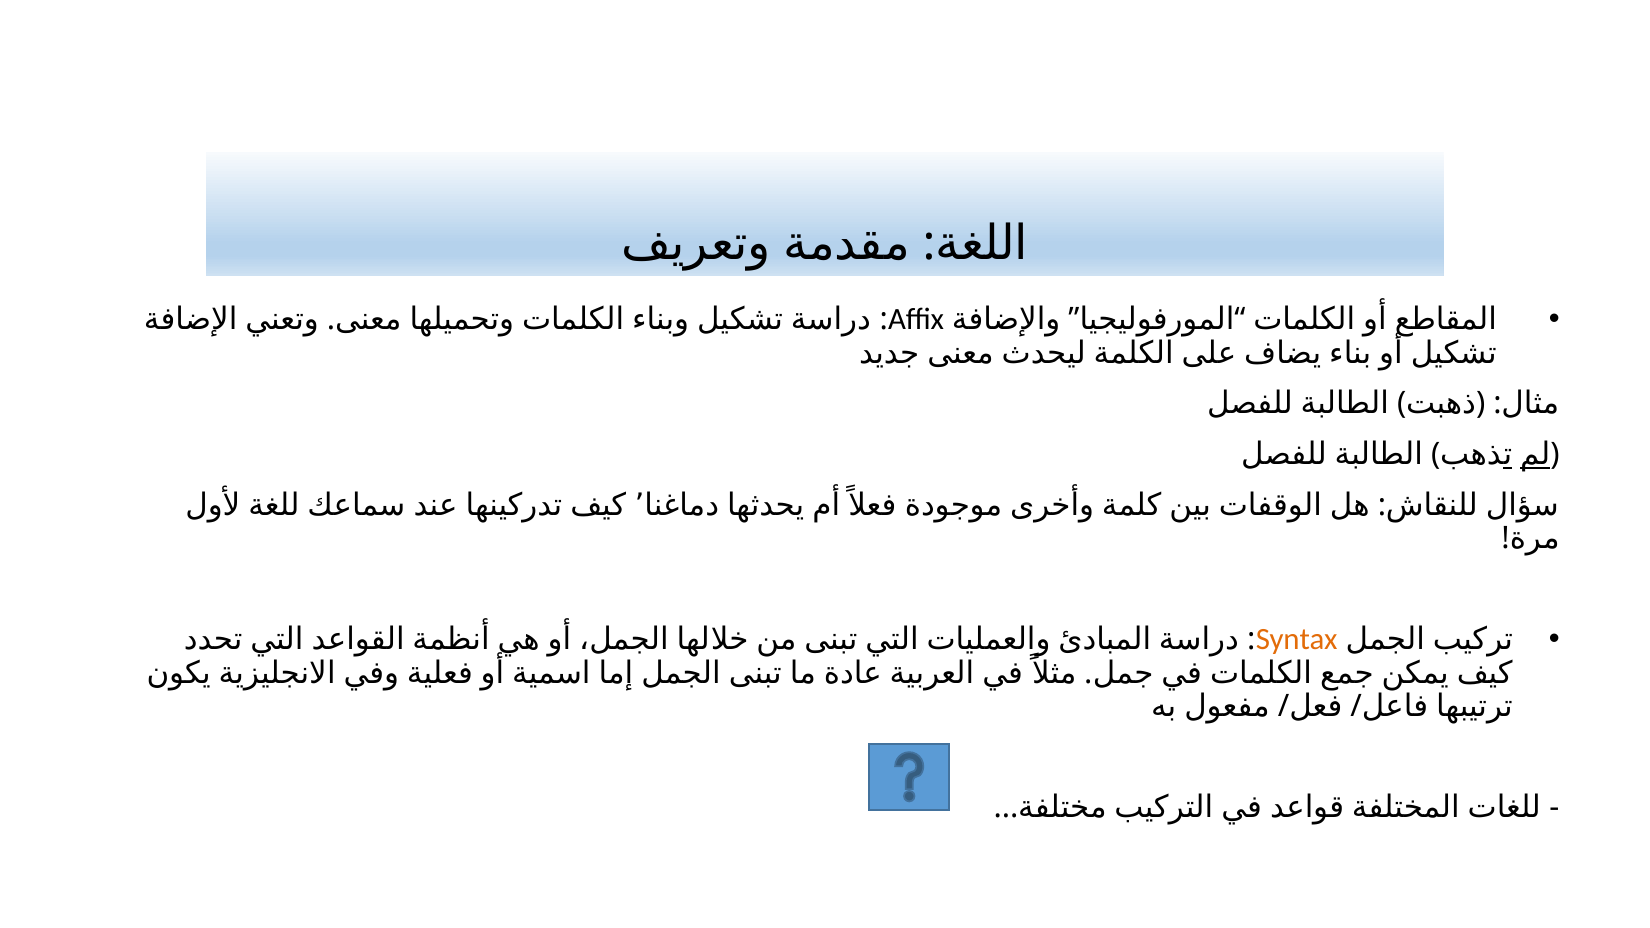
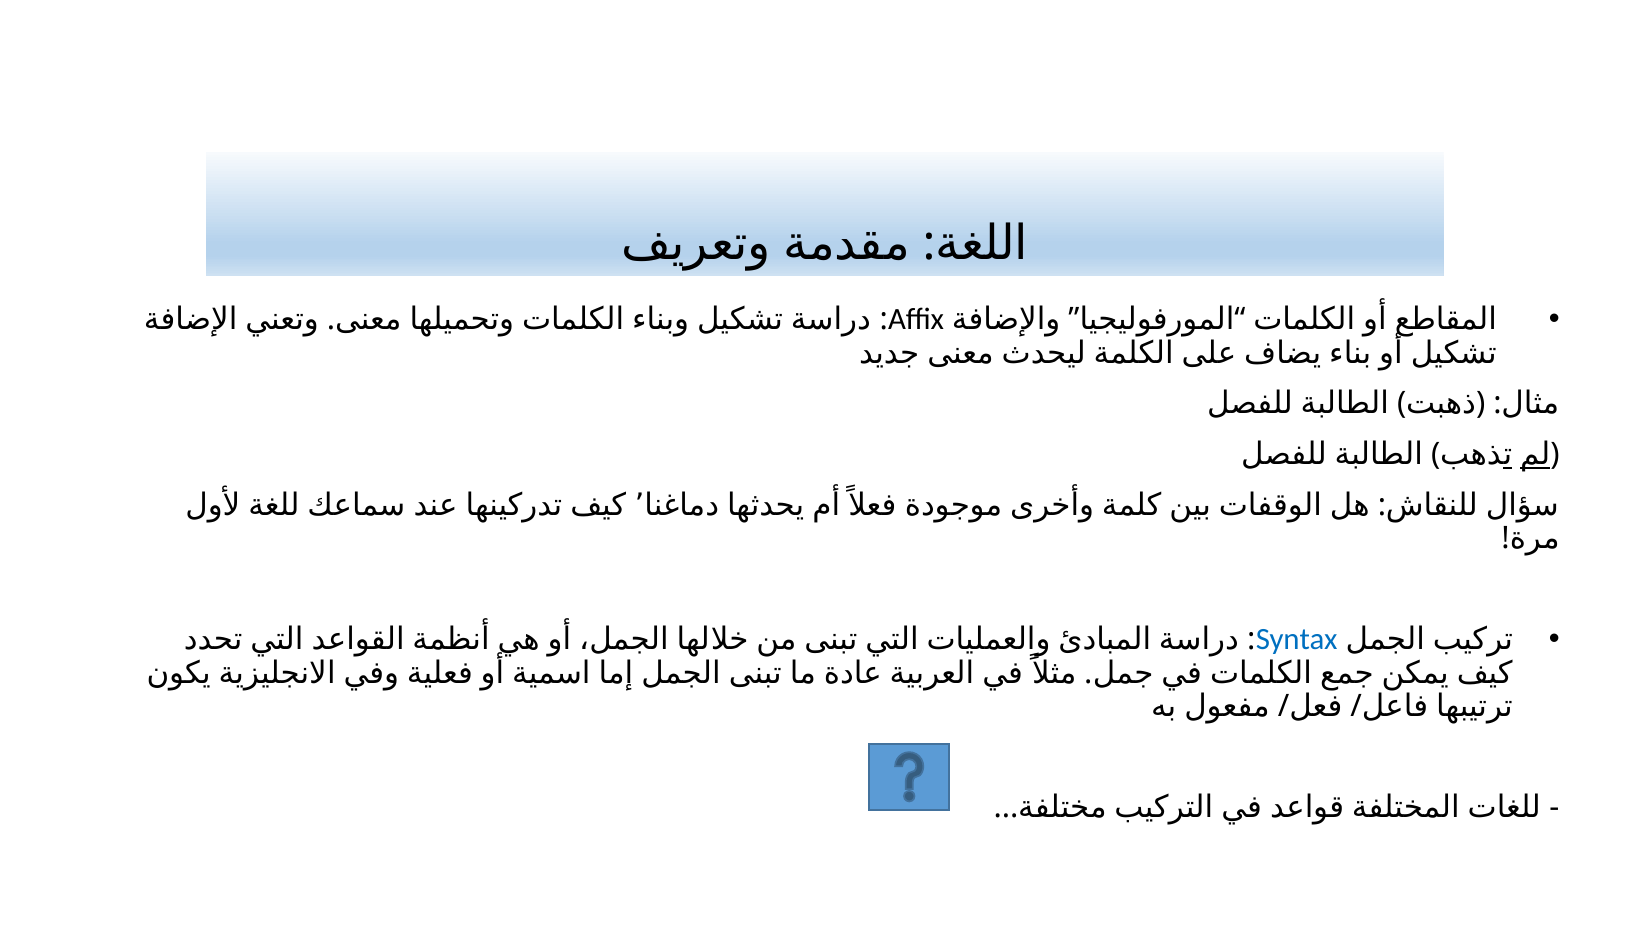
Syntax colour: orange -> blue (1297, 640)
